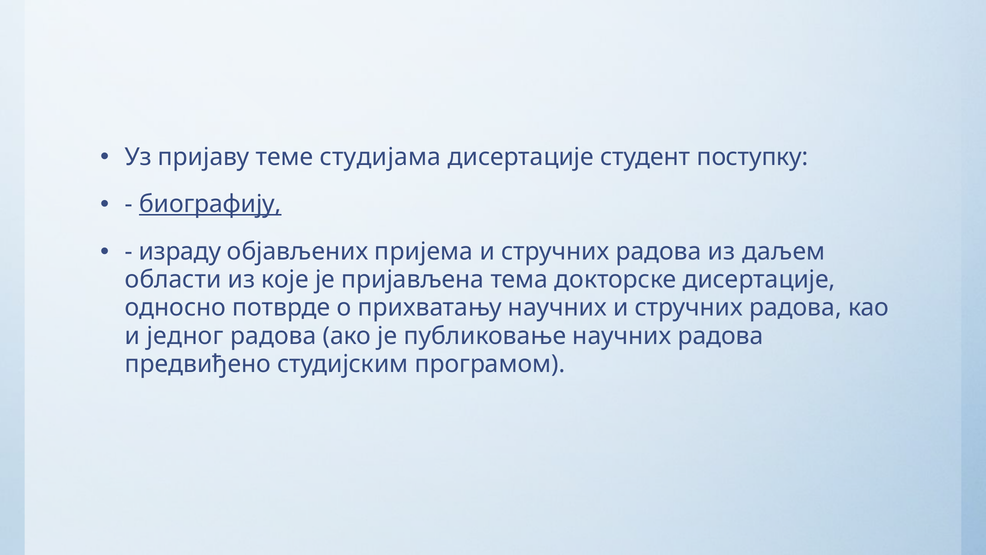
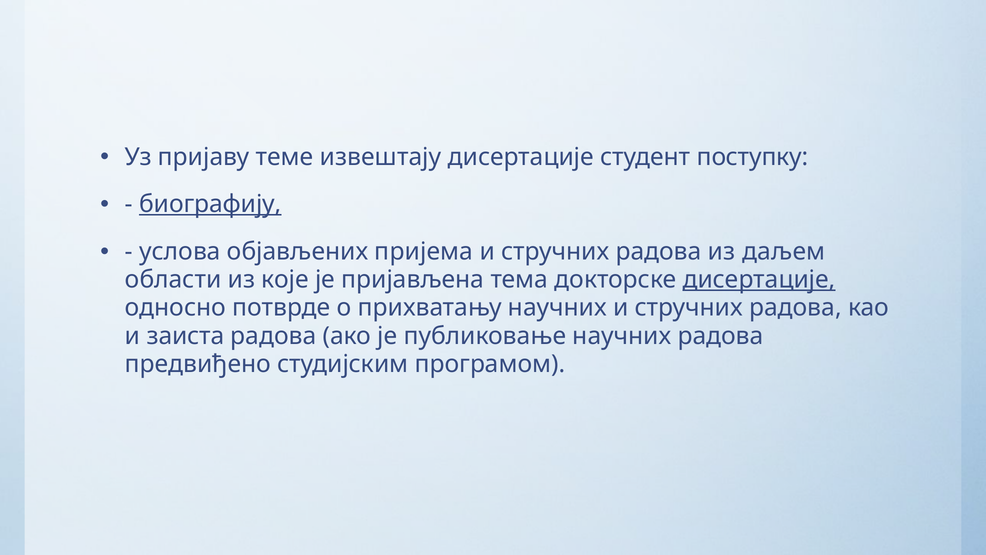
студијама: студијама -> извештају (381, 157)
израду: израду -> услова (180, 251)
дисертације underline: none -> present (759, 280)
једног: једног -> заиста (185, 336)
